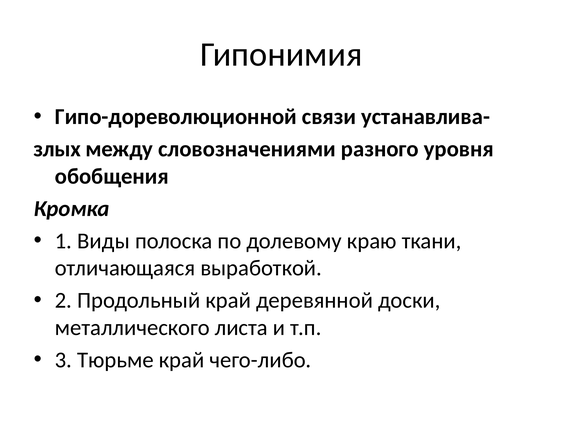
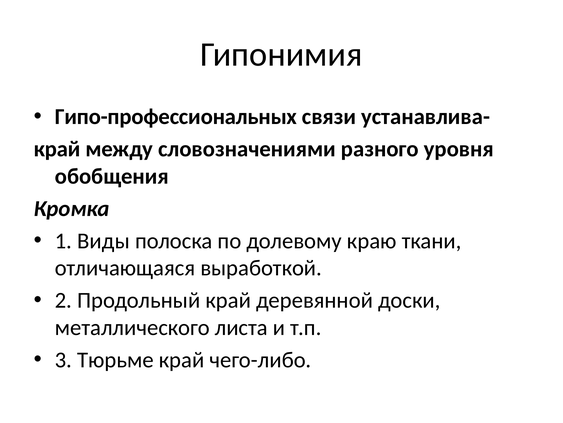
Гипо-дореволюционной: Гипо-дореволюционной -> Гипо-профессиональных (176, 117)
злых: злых -> край (57, 149)
